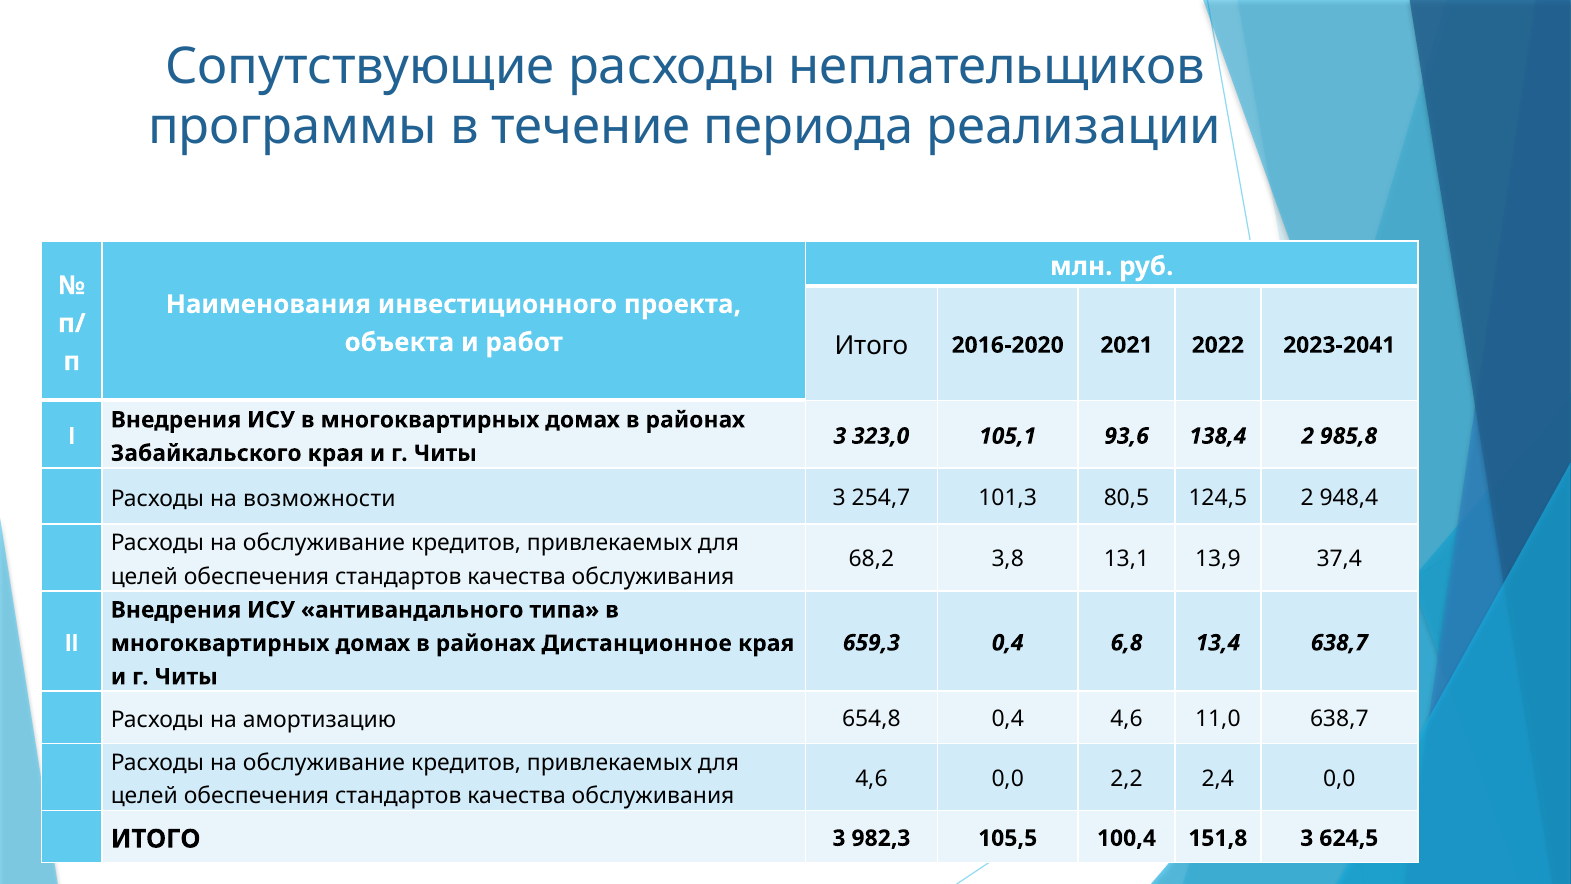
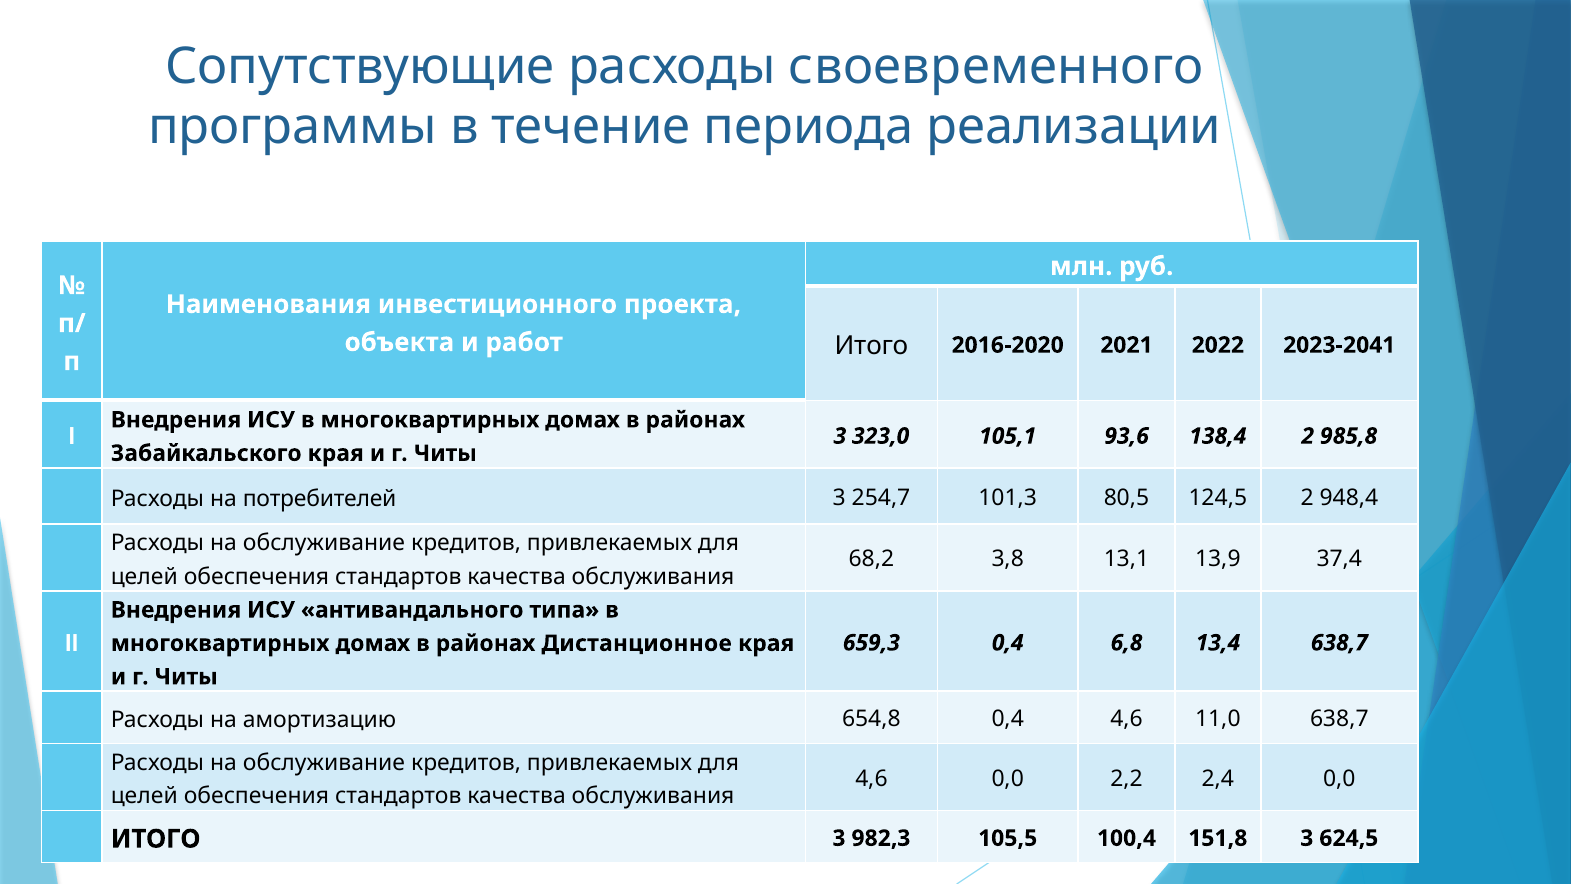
неплательщиков: неплательщиков -> своевременного (997, 66)
возможности: возможности -> потребителей (320, 498)
